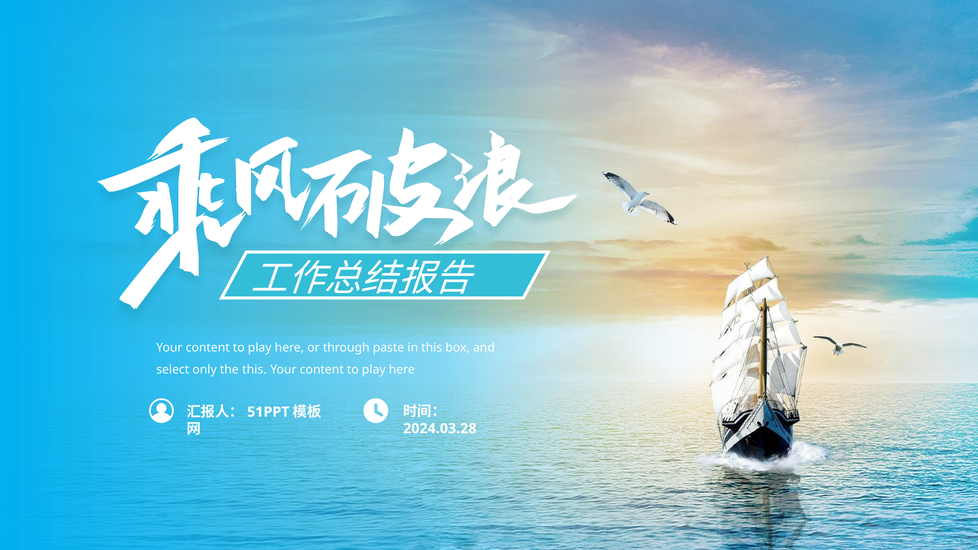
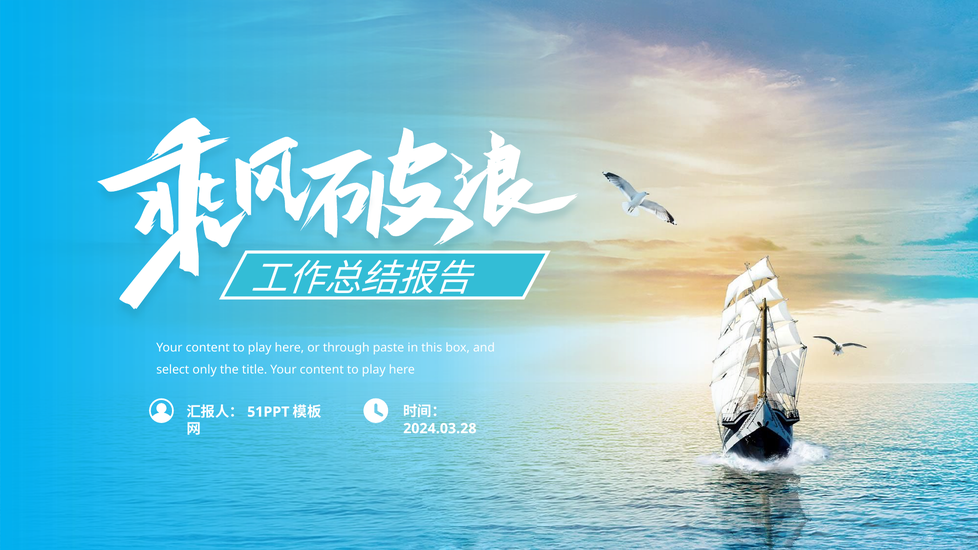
the this: this -> title (255, 370)
